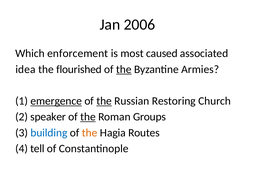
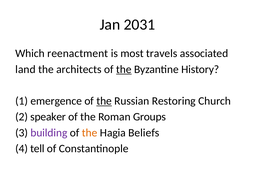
2006: 2006 -> 2031 (139, 25)
enforcement: enforcement -> reenactment (78, 53)
caused: caused -> travels (162, 53)
idea: idea -> land (25, 69)
flourished: flourished -> architects (79, 69)
Armies: Armies -> History (200, 69)
emergence underline: present -> none (56, 101)
the underline: present -> none (88, 117)
building colour: blue -> purple (49, 133)
Routes: Routes -> Beliefs (144, 133)
